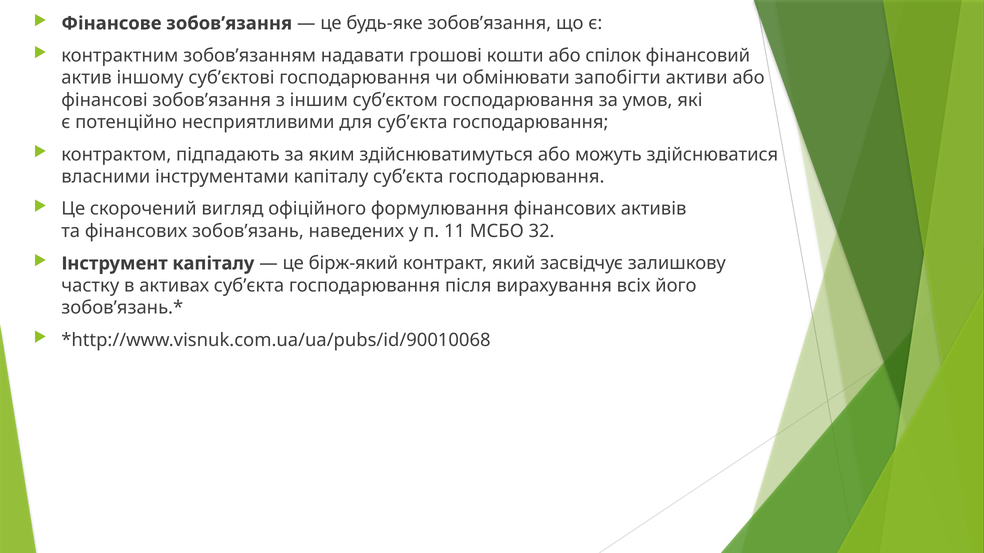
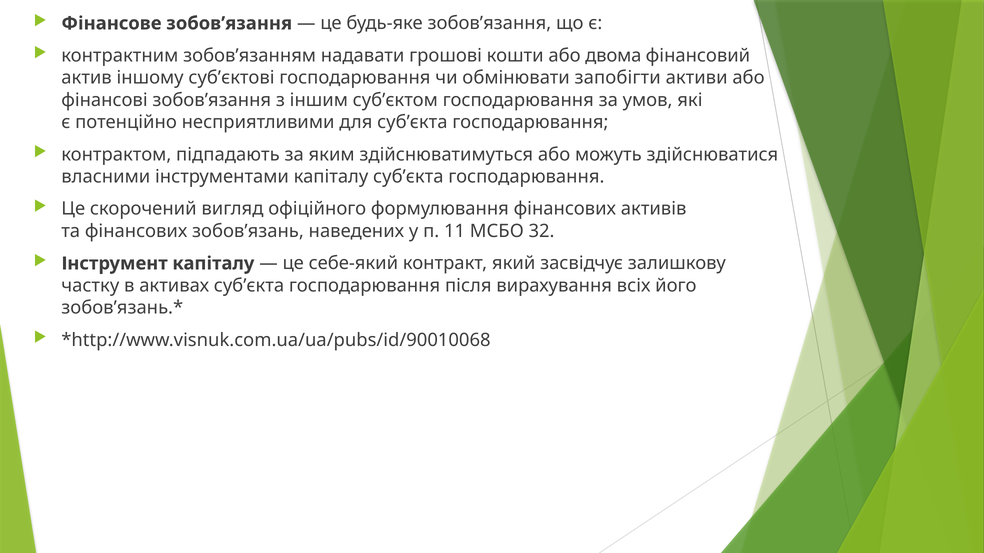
спілок: спілок -> двома (613, 56)
бірж-який: бірж-який -> себе-який (353, 264)
